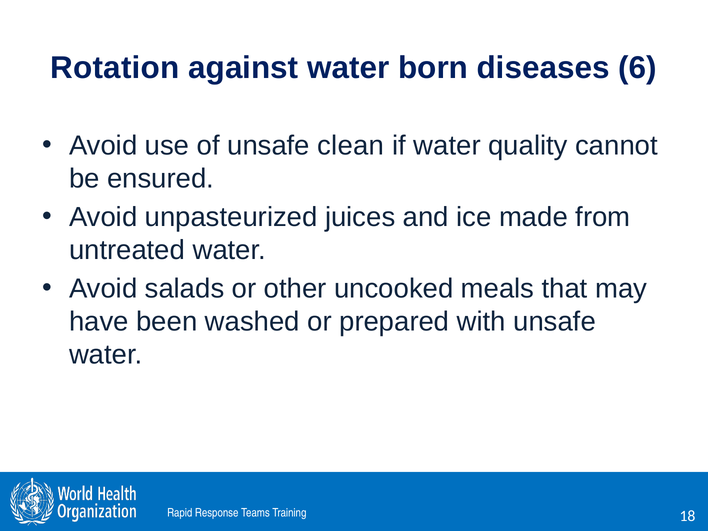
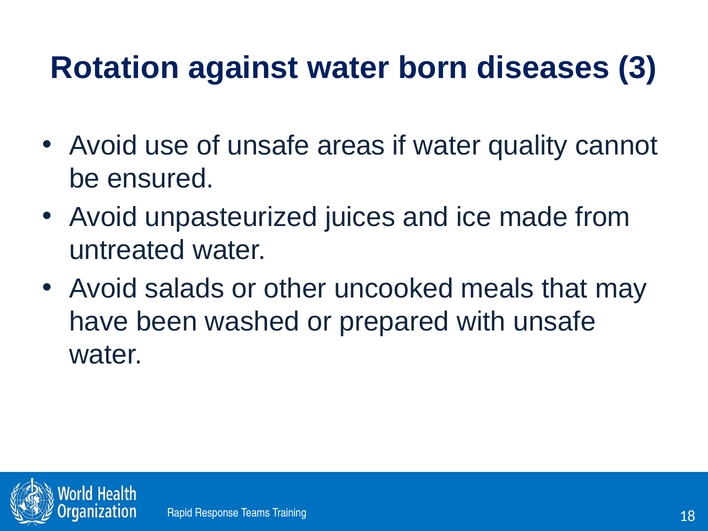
6: 6 -> 3 (638, 68)
clean: clean -> areas (351, 146)
